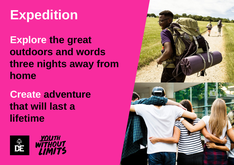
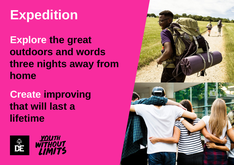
adventure: adventure -> improving (67, 95)
